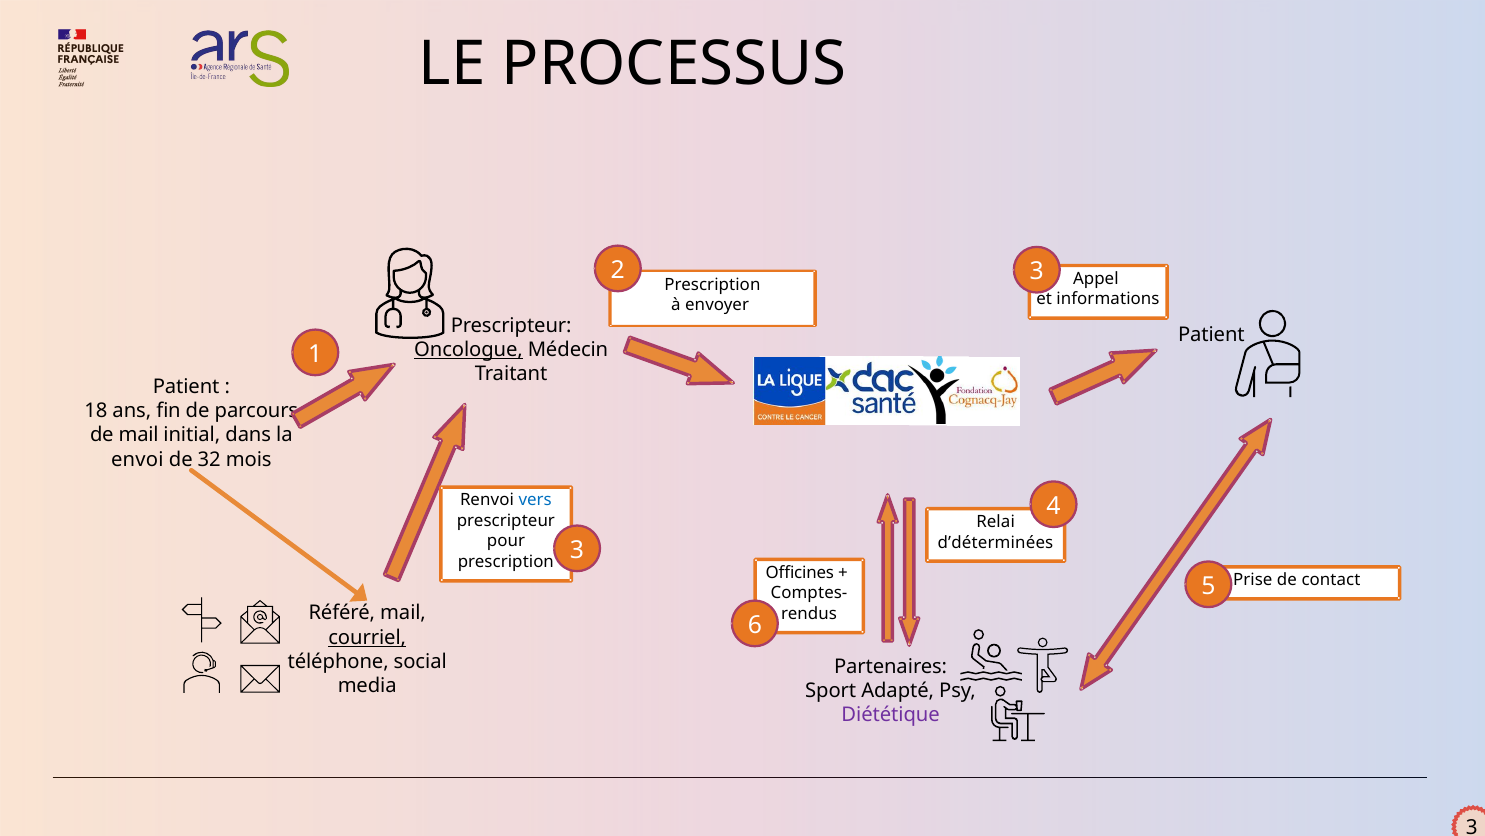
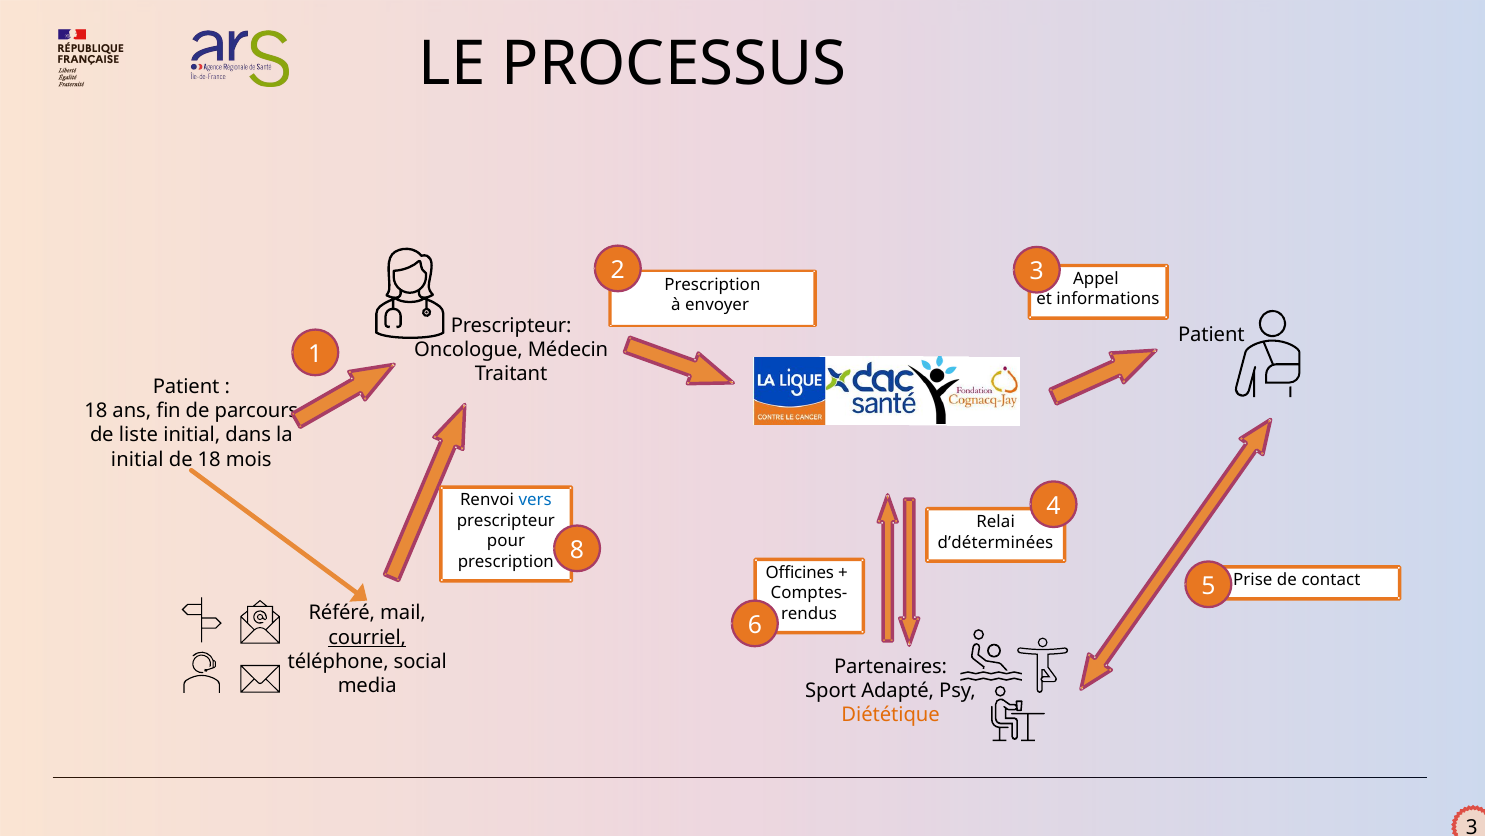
Oncologue underline: present -> none (468, 349)
de mail: mail -> liste (138, 435)
envoi: envoi -> initial (137, 459)
de 32: 32 -> 18 (209, 459)
prescription 3: 3 -> 8 (577, 550)
Diététique colour: purple -> orange (891, 714)
